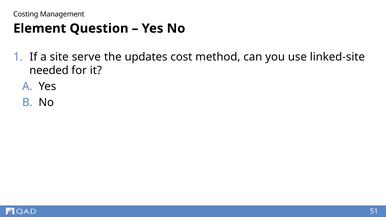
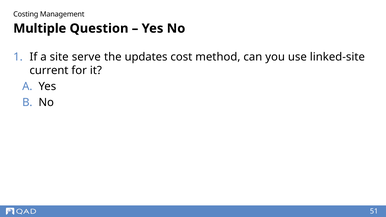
Element: Element -> Multiple (40, 28)
needed: needed -> current (49, 71)
